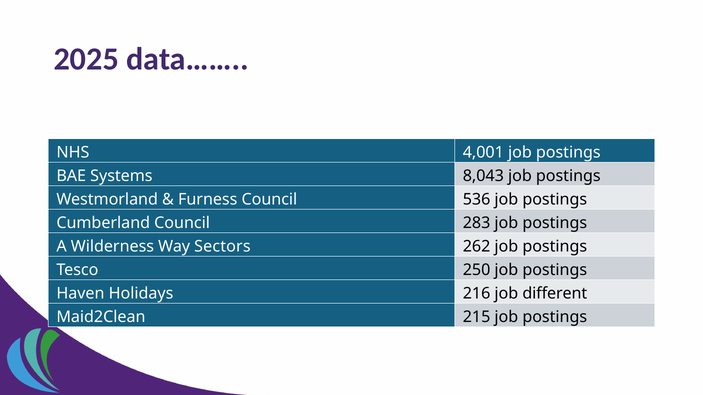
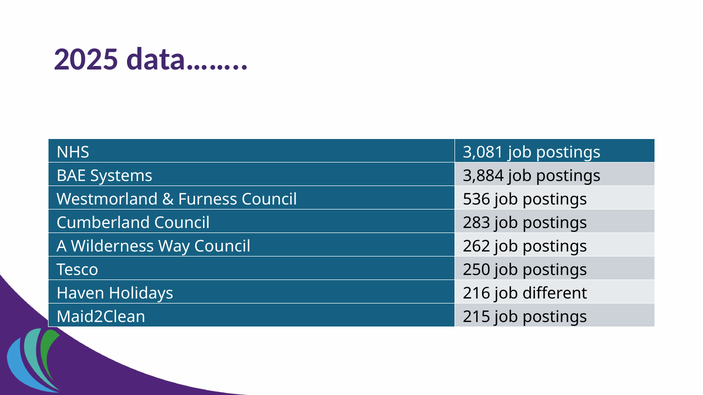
4,001: 4,001 -> 3,081 (483, 152)
8,043: 8,043 -> 3,884 (483, 176)
Way Sectors: Sectors -> Council (222, 247)
